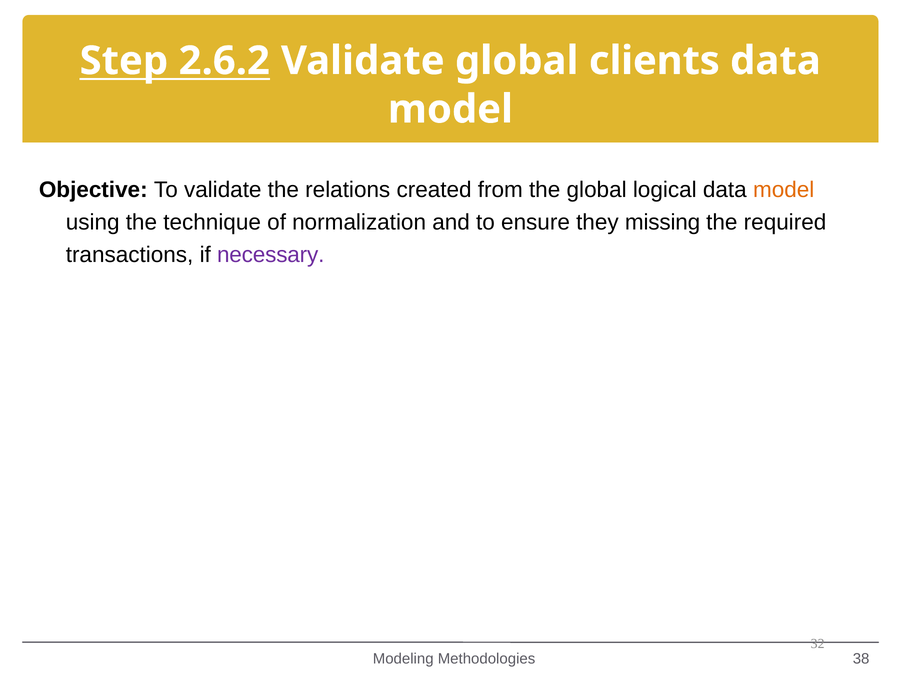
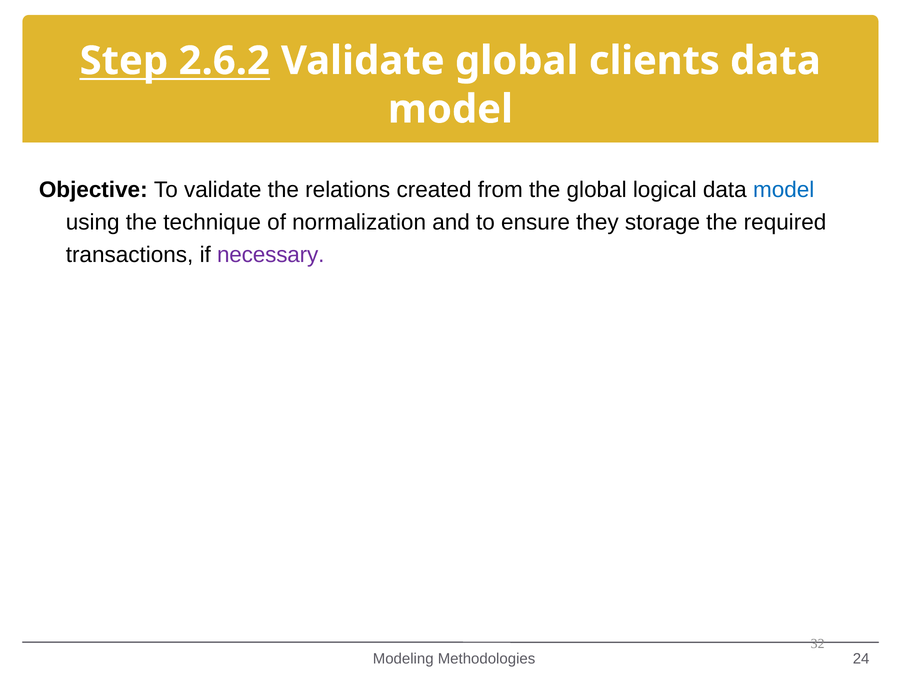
model colour: orange -> blue (784, 190)
missing: missing -> storage (662, 222)
38: 38 -> 24 (861, 659)
